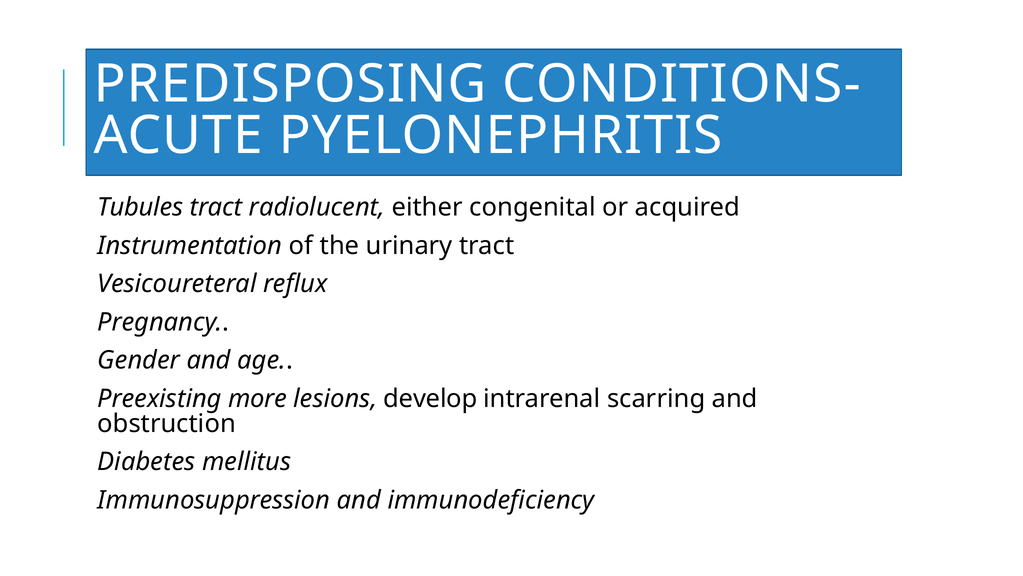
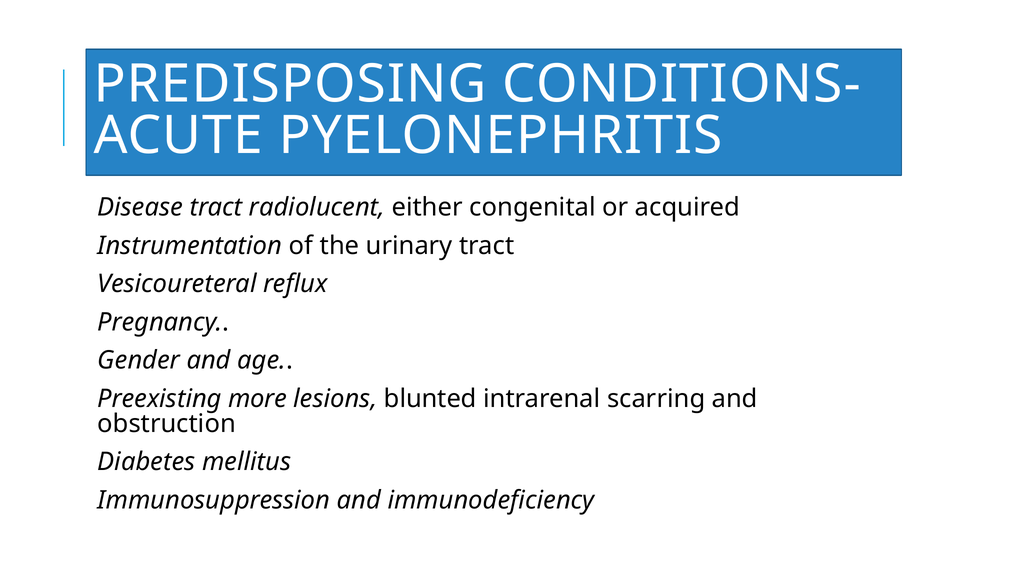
Tubules: Tubules -> Disease (140, 207)
develop: develop -> blunted (430, 398)
